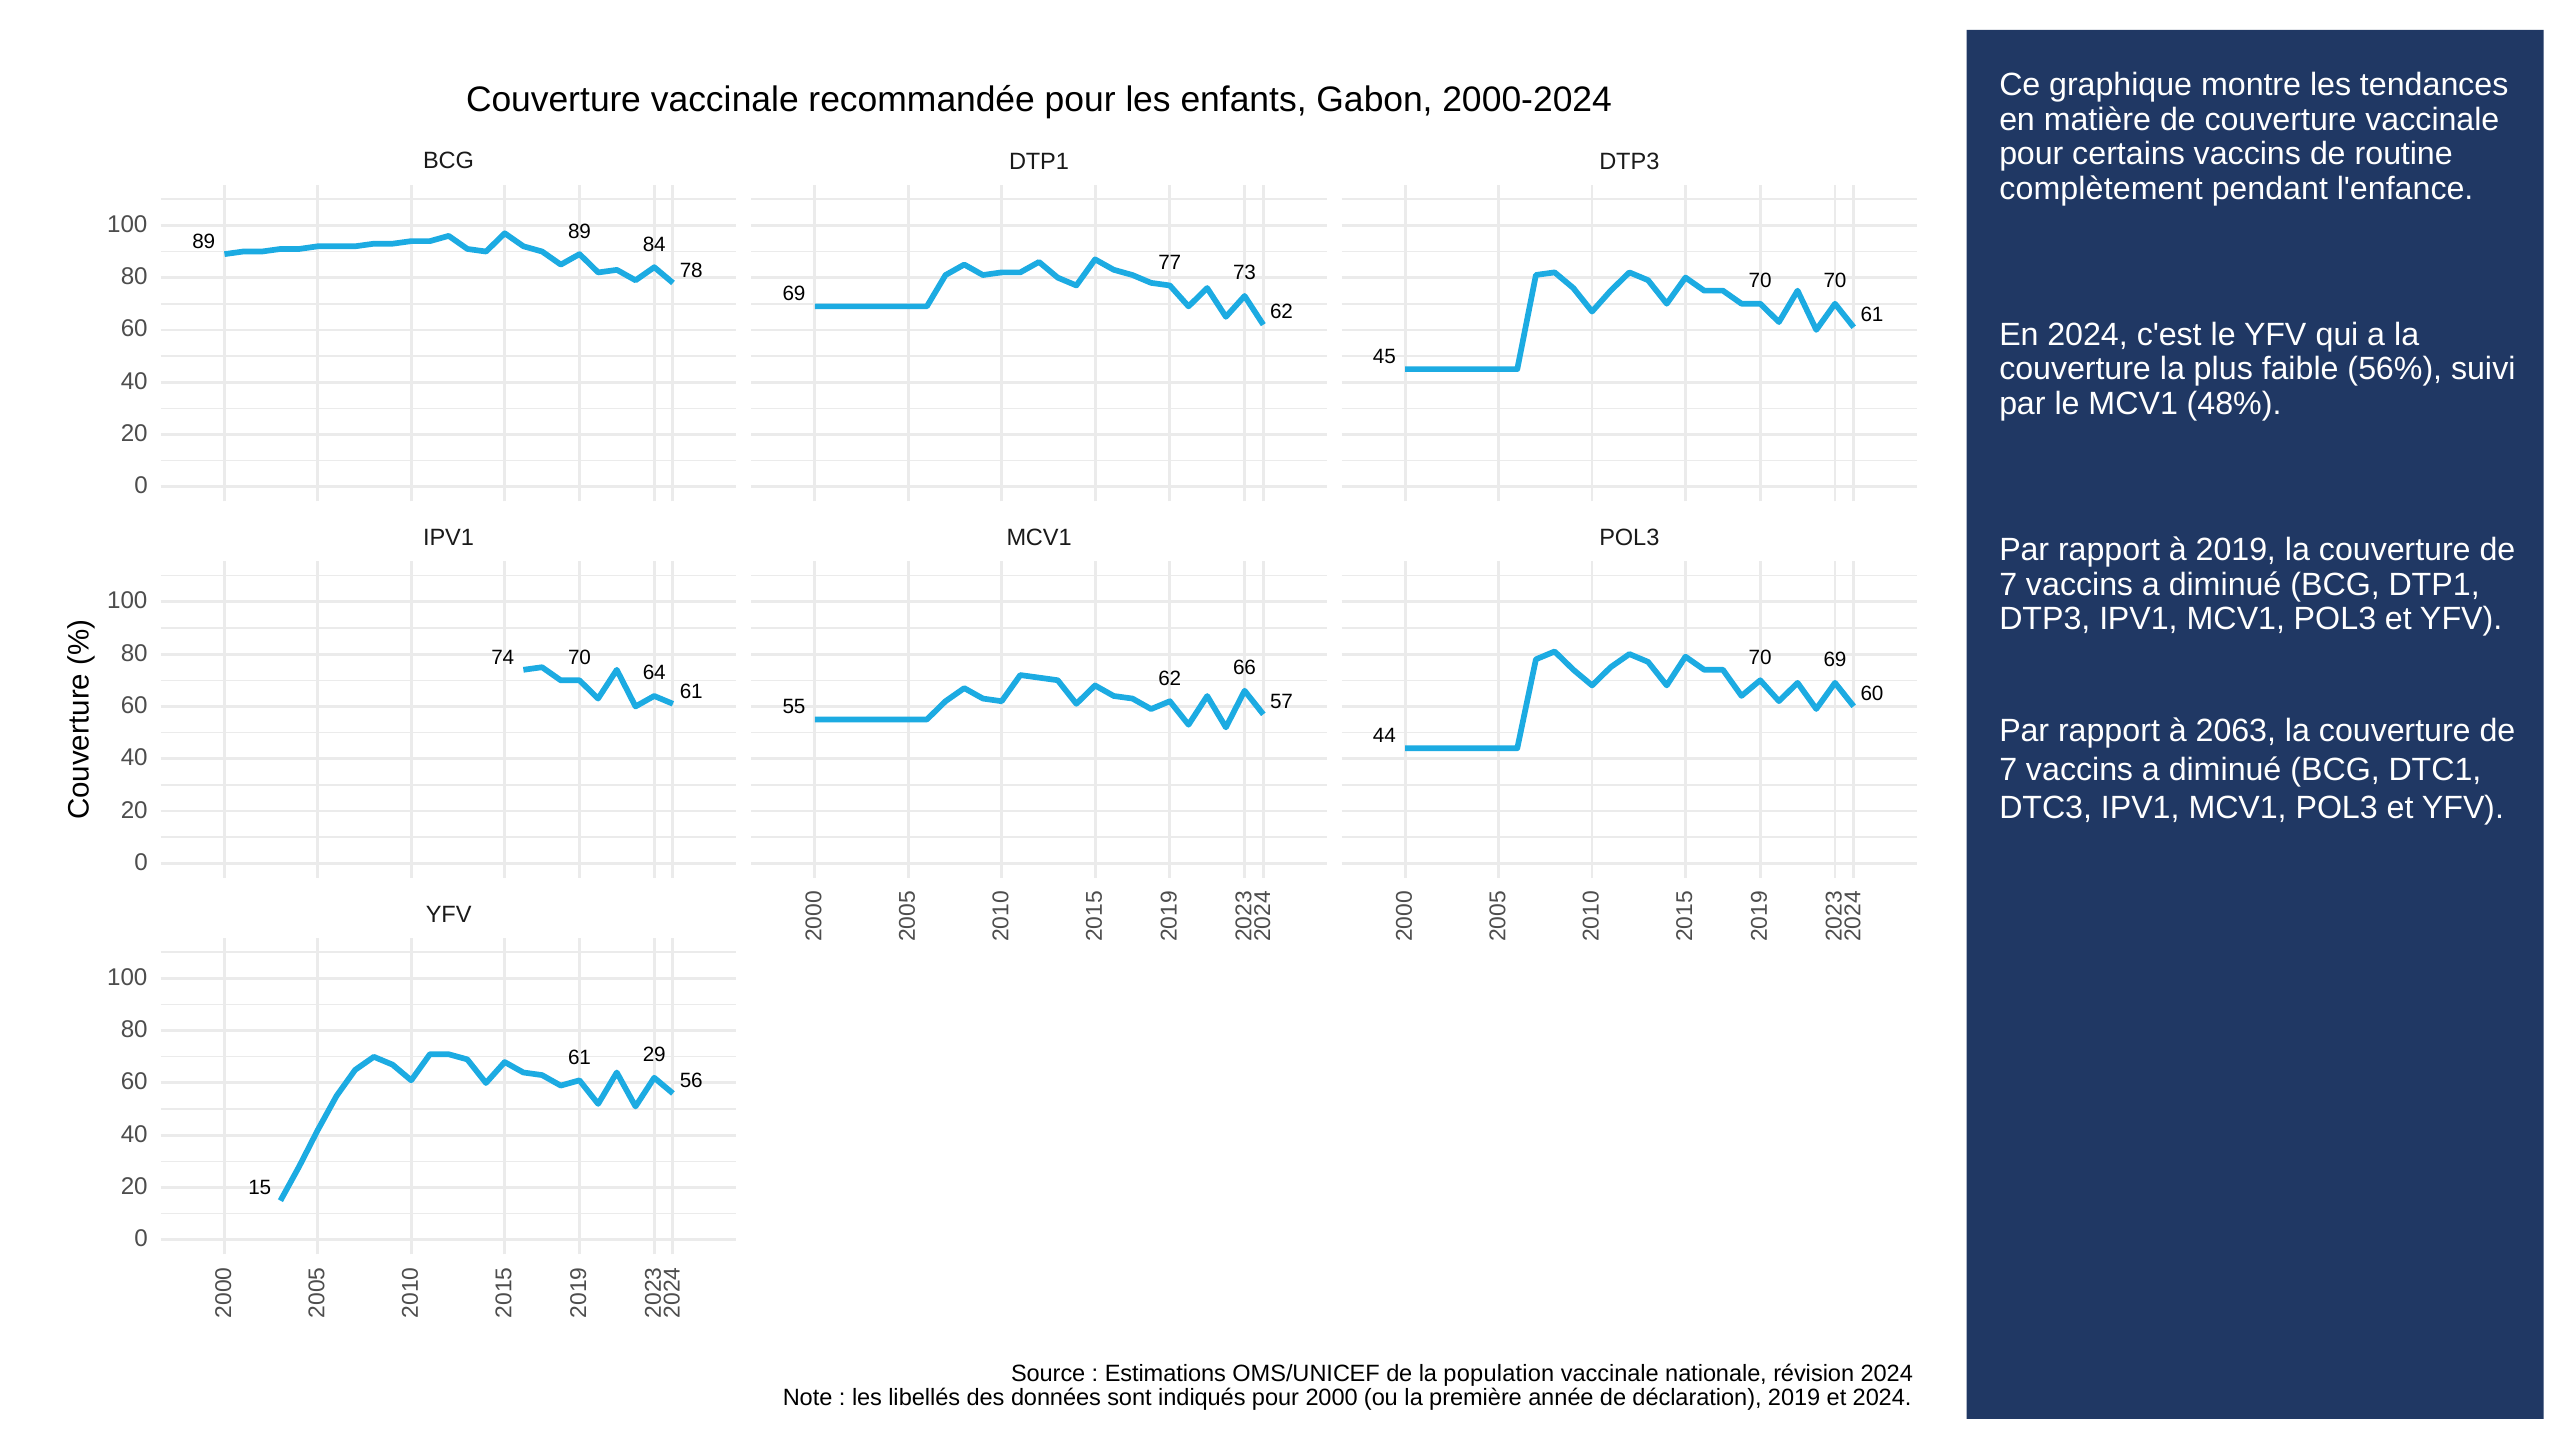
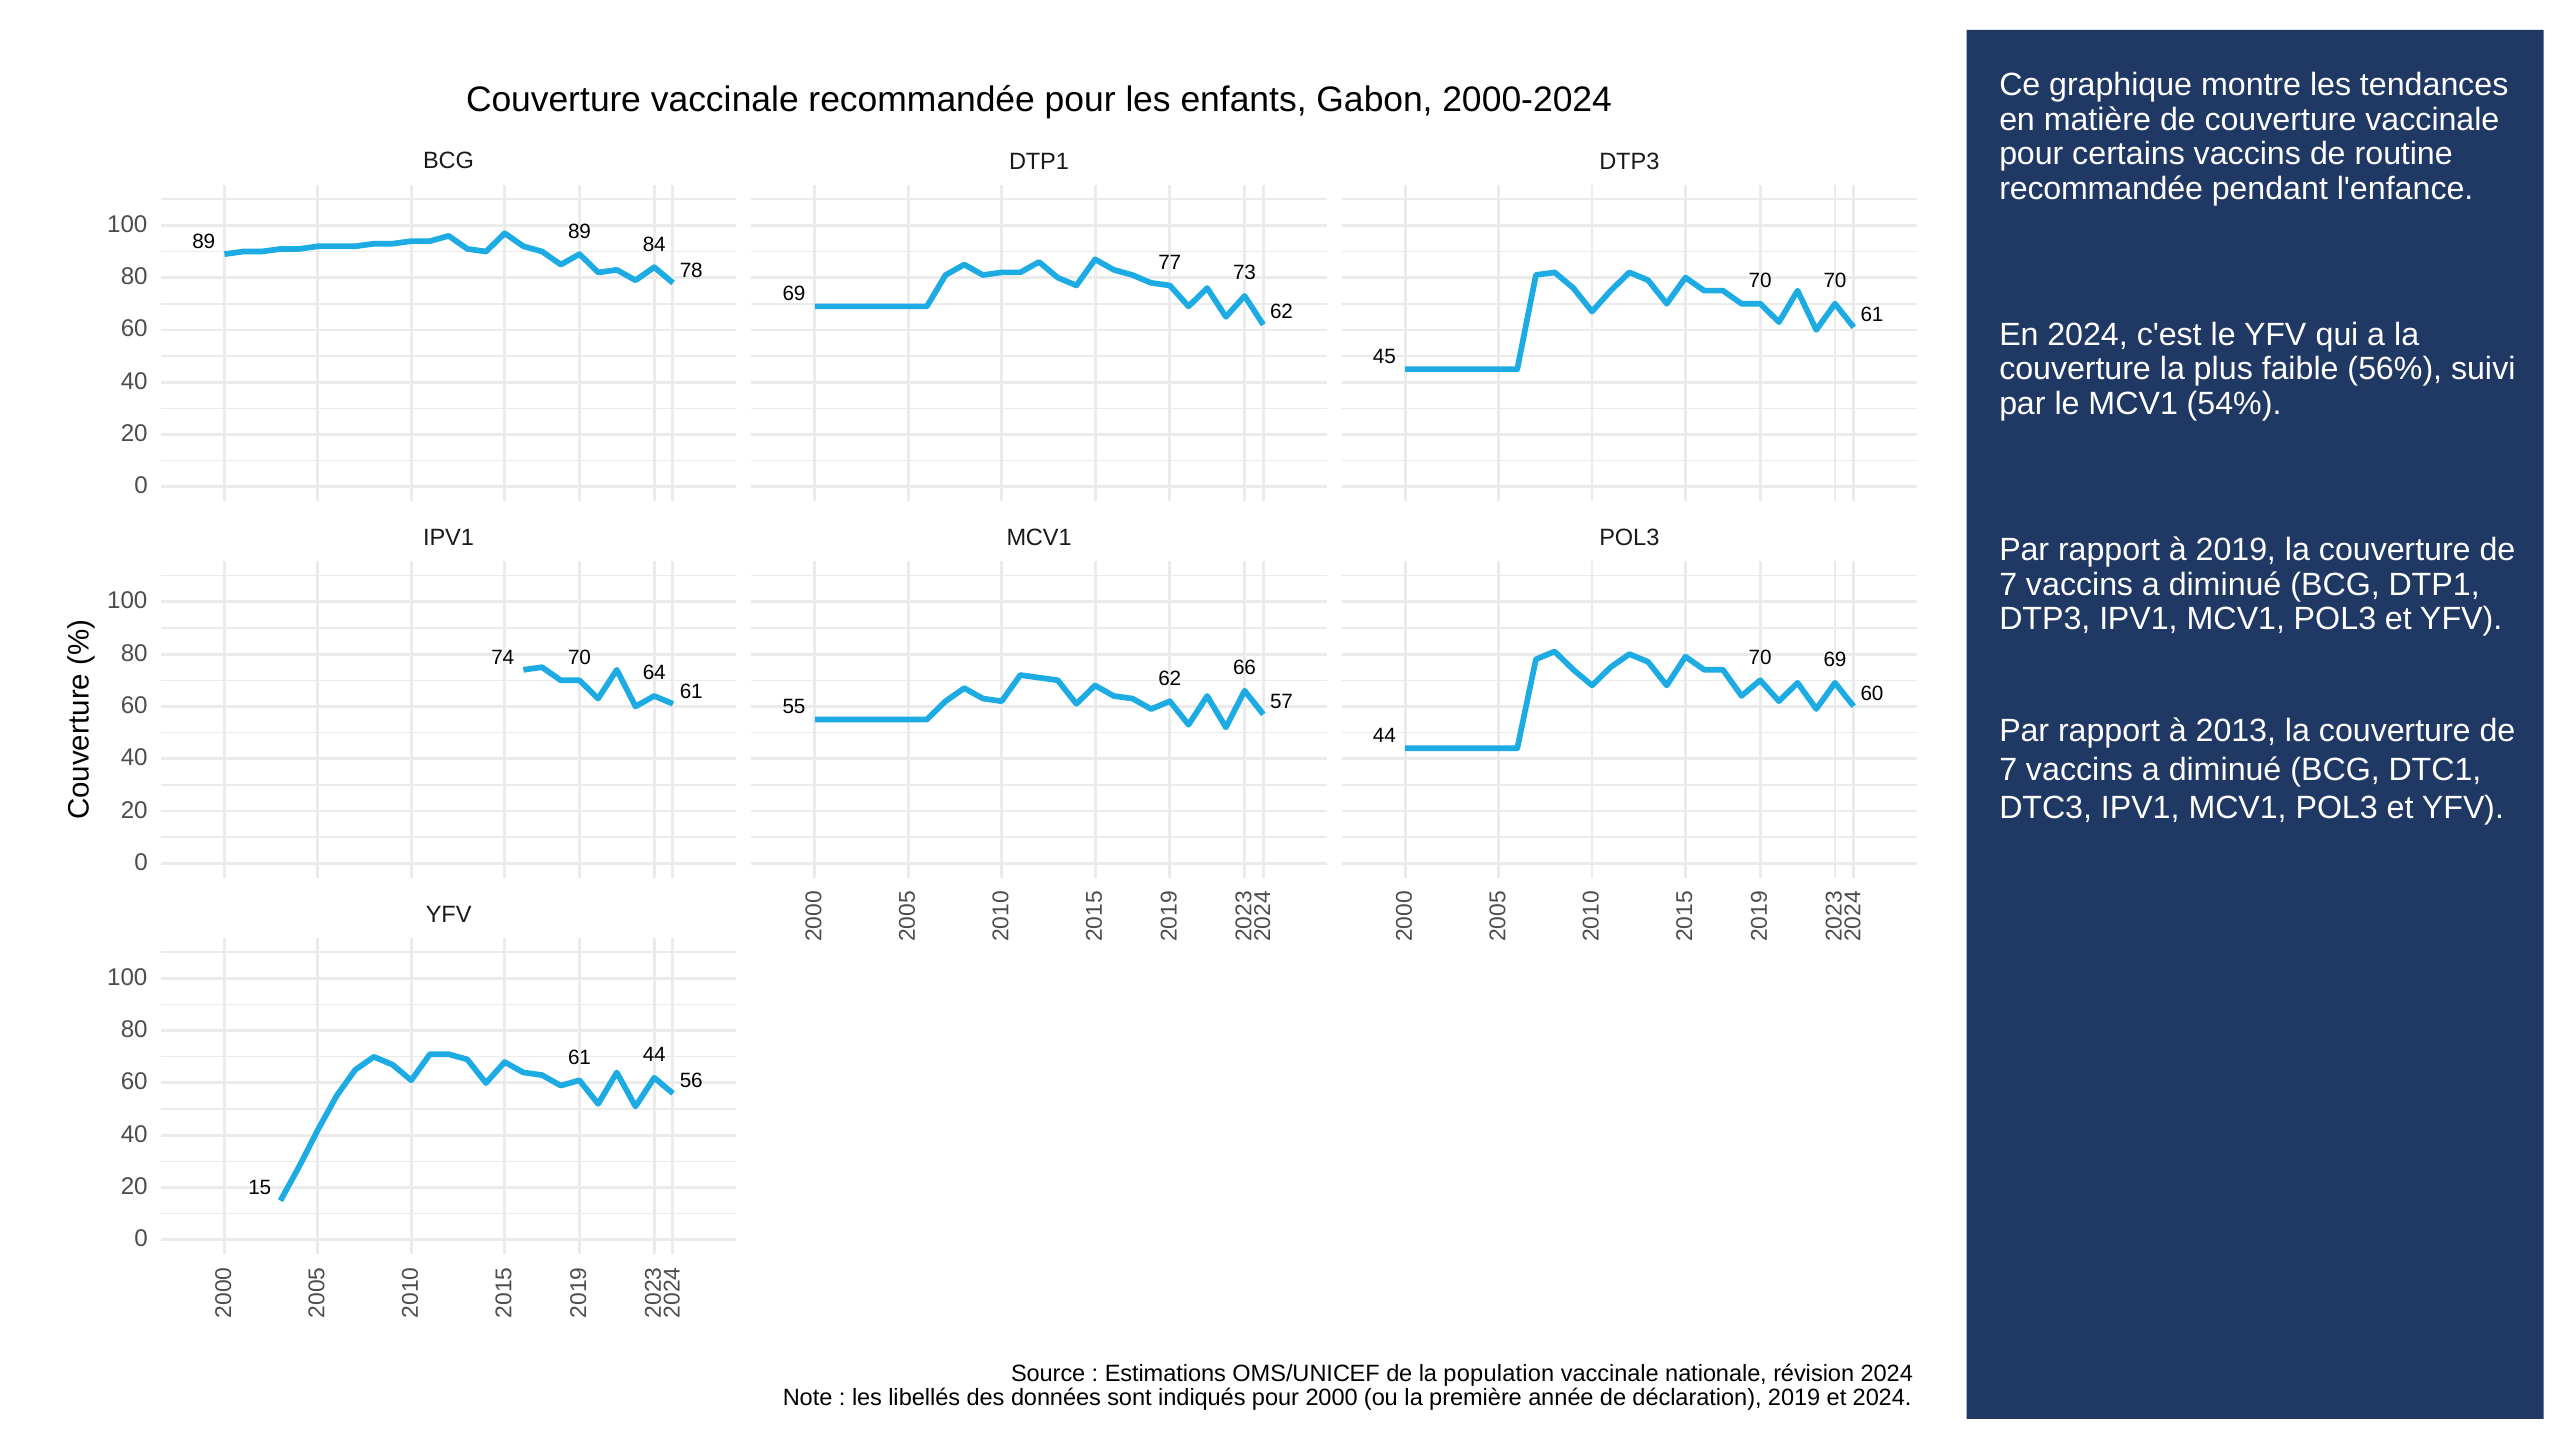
complètement: complètement -> recommandée (2101, 189)
48%: 48% -> 54% (2234, 404)
2063: 2063 -> 2013 (2236, 731)
61 29: 29 -> 44 (654, 1055)
